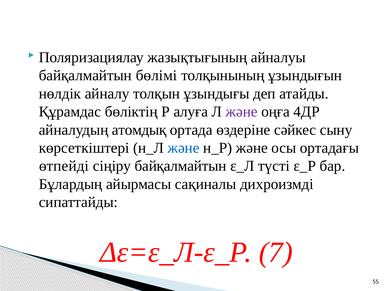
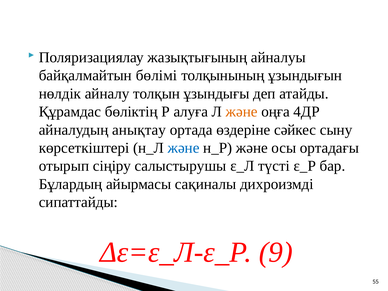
және colour: purple -> orange (242, 112)
атомдық: атомдық -> анықтау (139, 130)
өтпейді: өтпейді -> отырып (64, 166)
сіңіру байқалмайтын: байқалмайтын -> салыстырушы (180, 166)
7: 7 -> 9 (276, 252)
